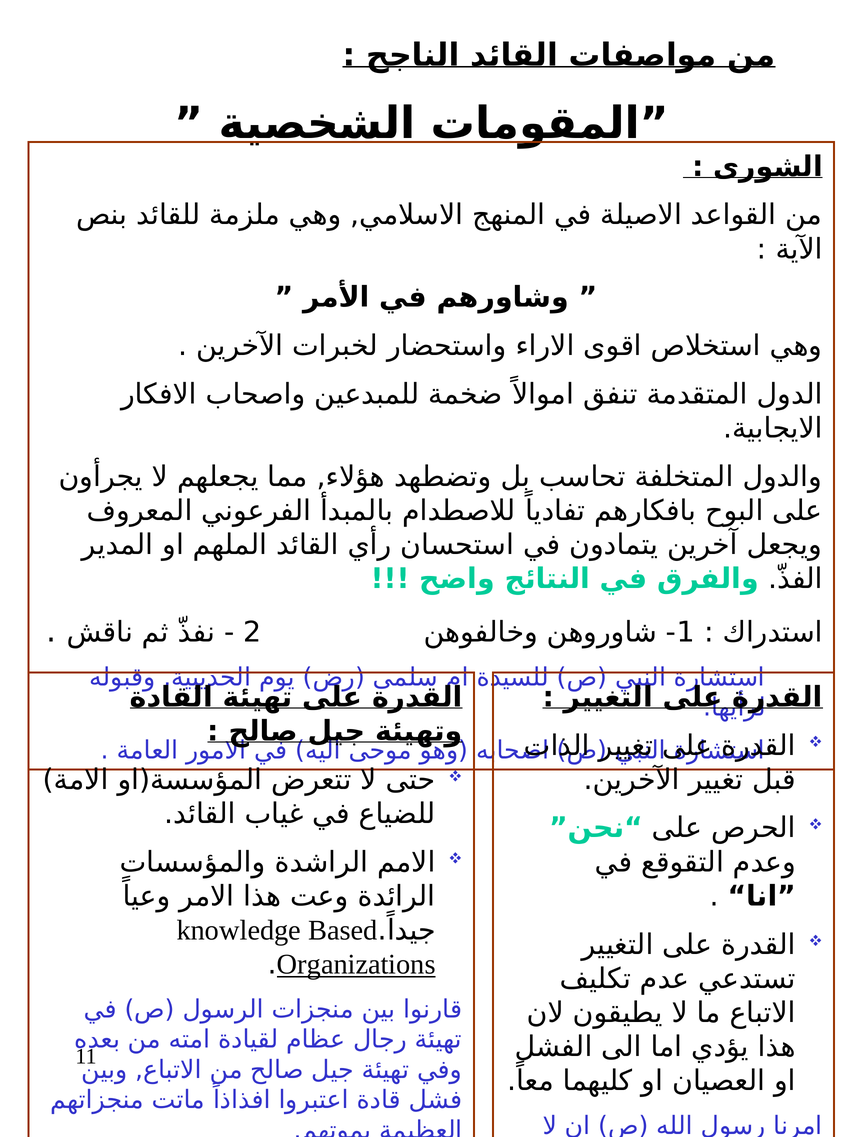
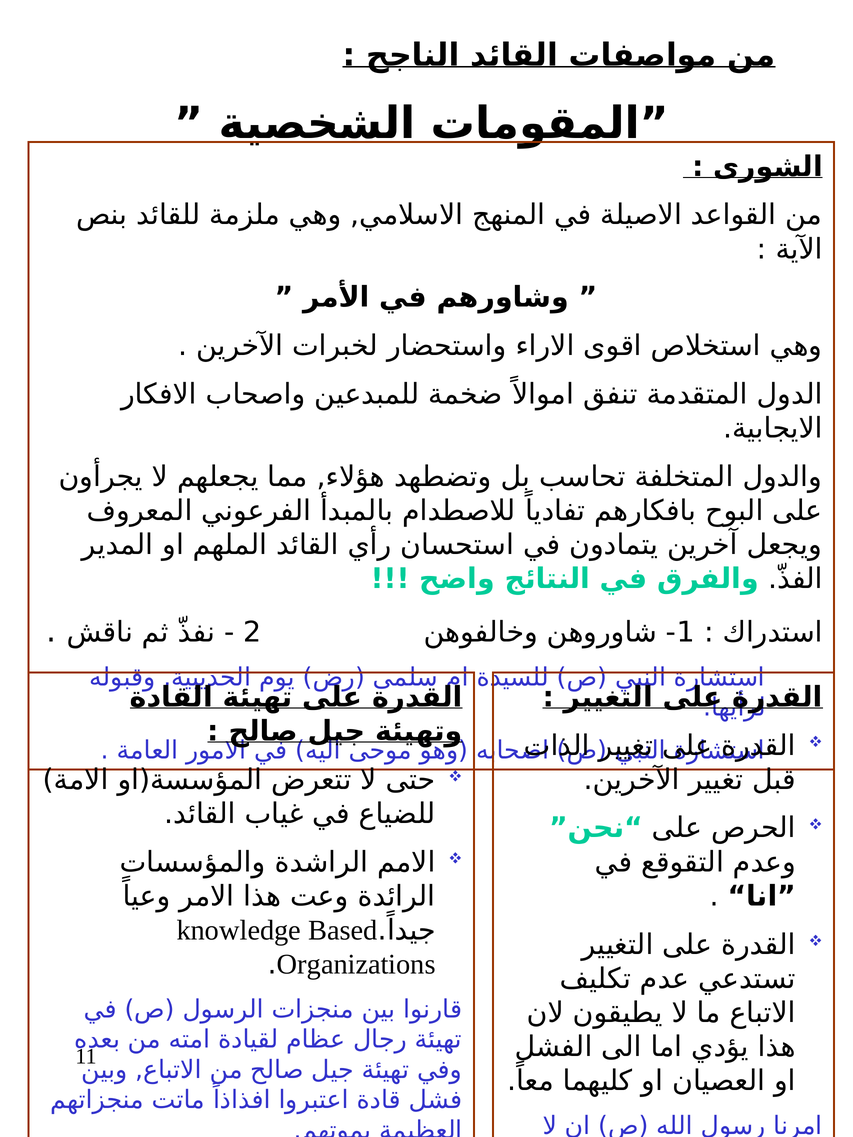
Organizations underline: present -> none (356, 965)
